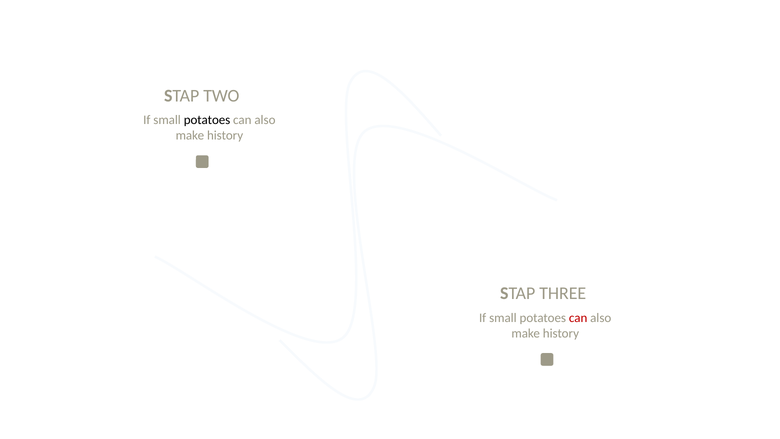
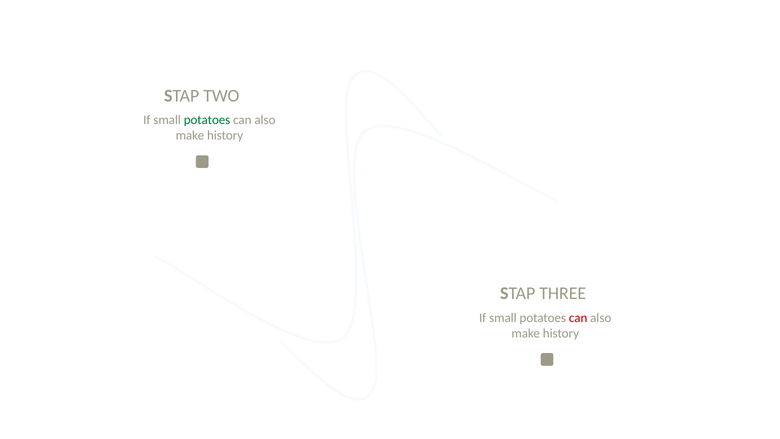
potatoes colour: black -> green (207, 120)
